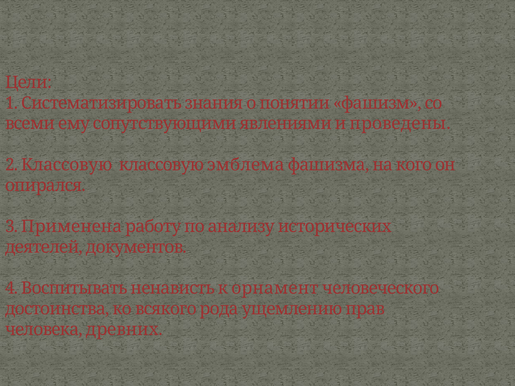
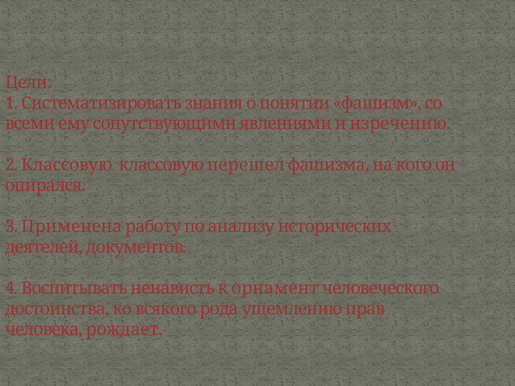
проведены: проведены -> изречению (400, 124)
эмблема: эмблема -> перешел (246, 165)
древних: древних -> рождает (124, 330)
